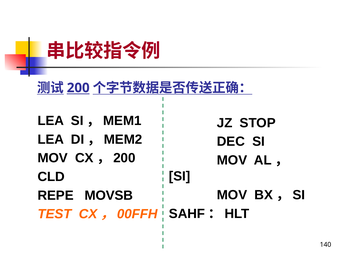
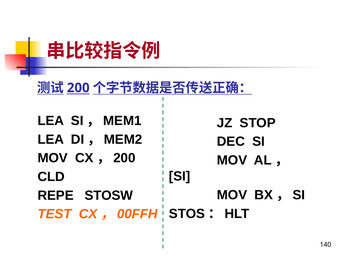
MOVSB: MOVSB -> STOSW (109, 195)
SAHF: SAHF -> STOS (187, 213)
